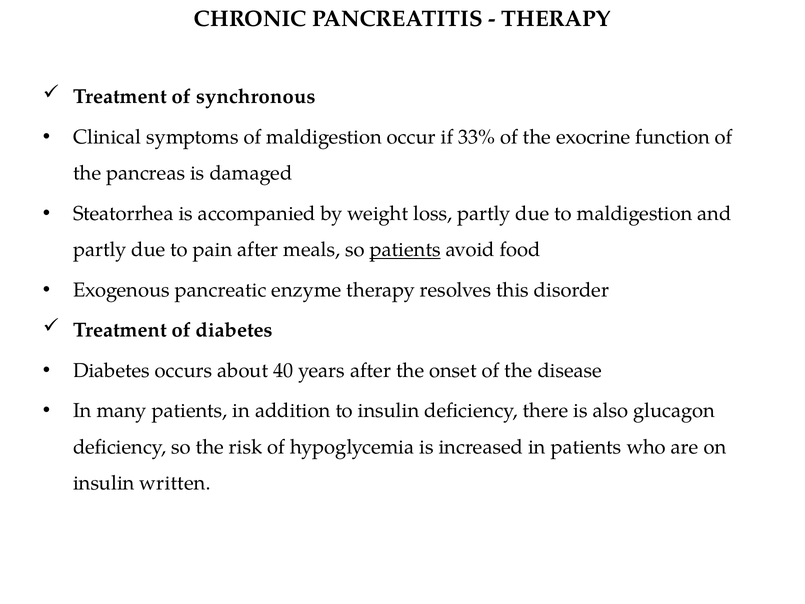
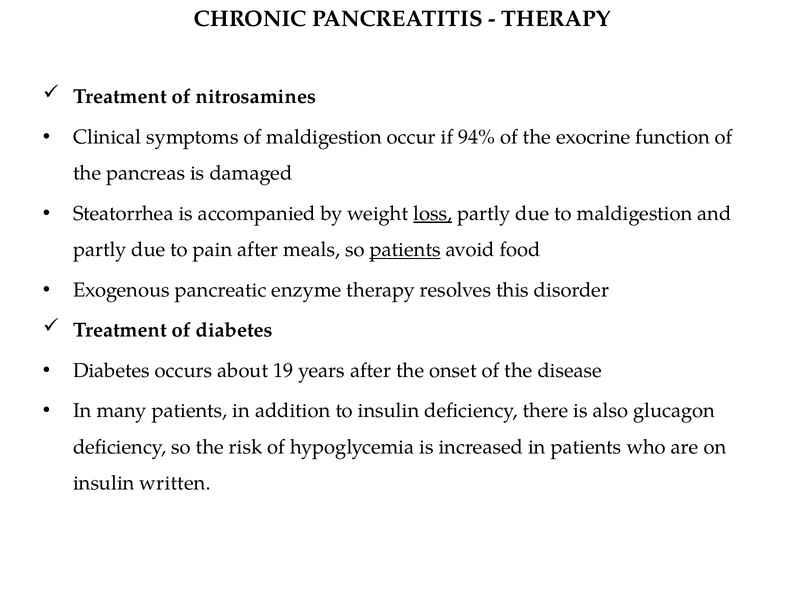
synchronous: synchronous -> nitrosamines (256, 97)
33%: 33% -> 94% (477, 137)
loss underline: none -> present (433, 213)
40: 40 -> 19 (283, 370)
